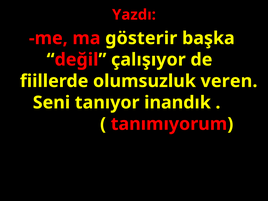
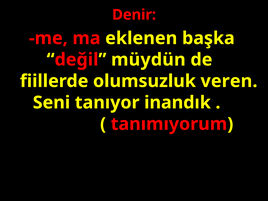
Yazdı: Yazdı -> Denir (134, 15)
gösterir: gösterir -> eklenen (141, 38)
çalışıyor: çalışıyor -> müydün (148, 60)
